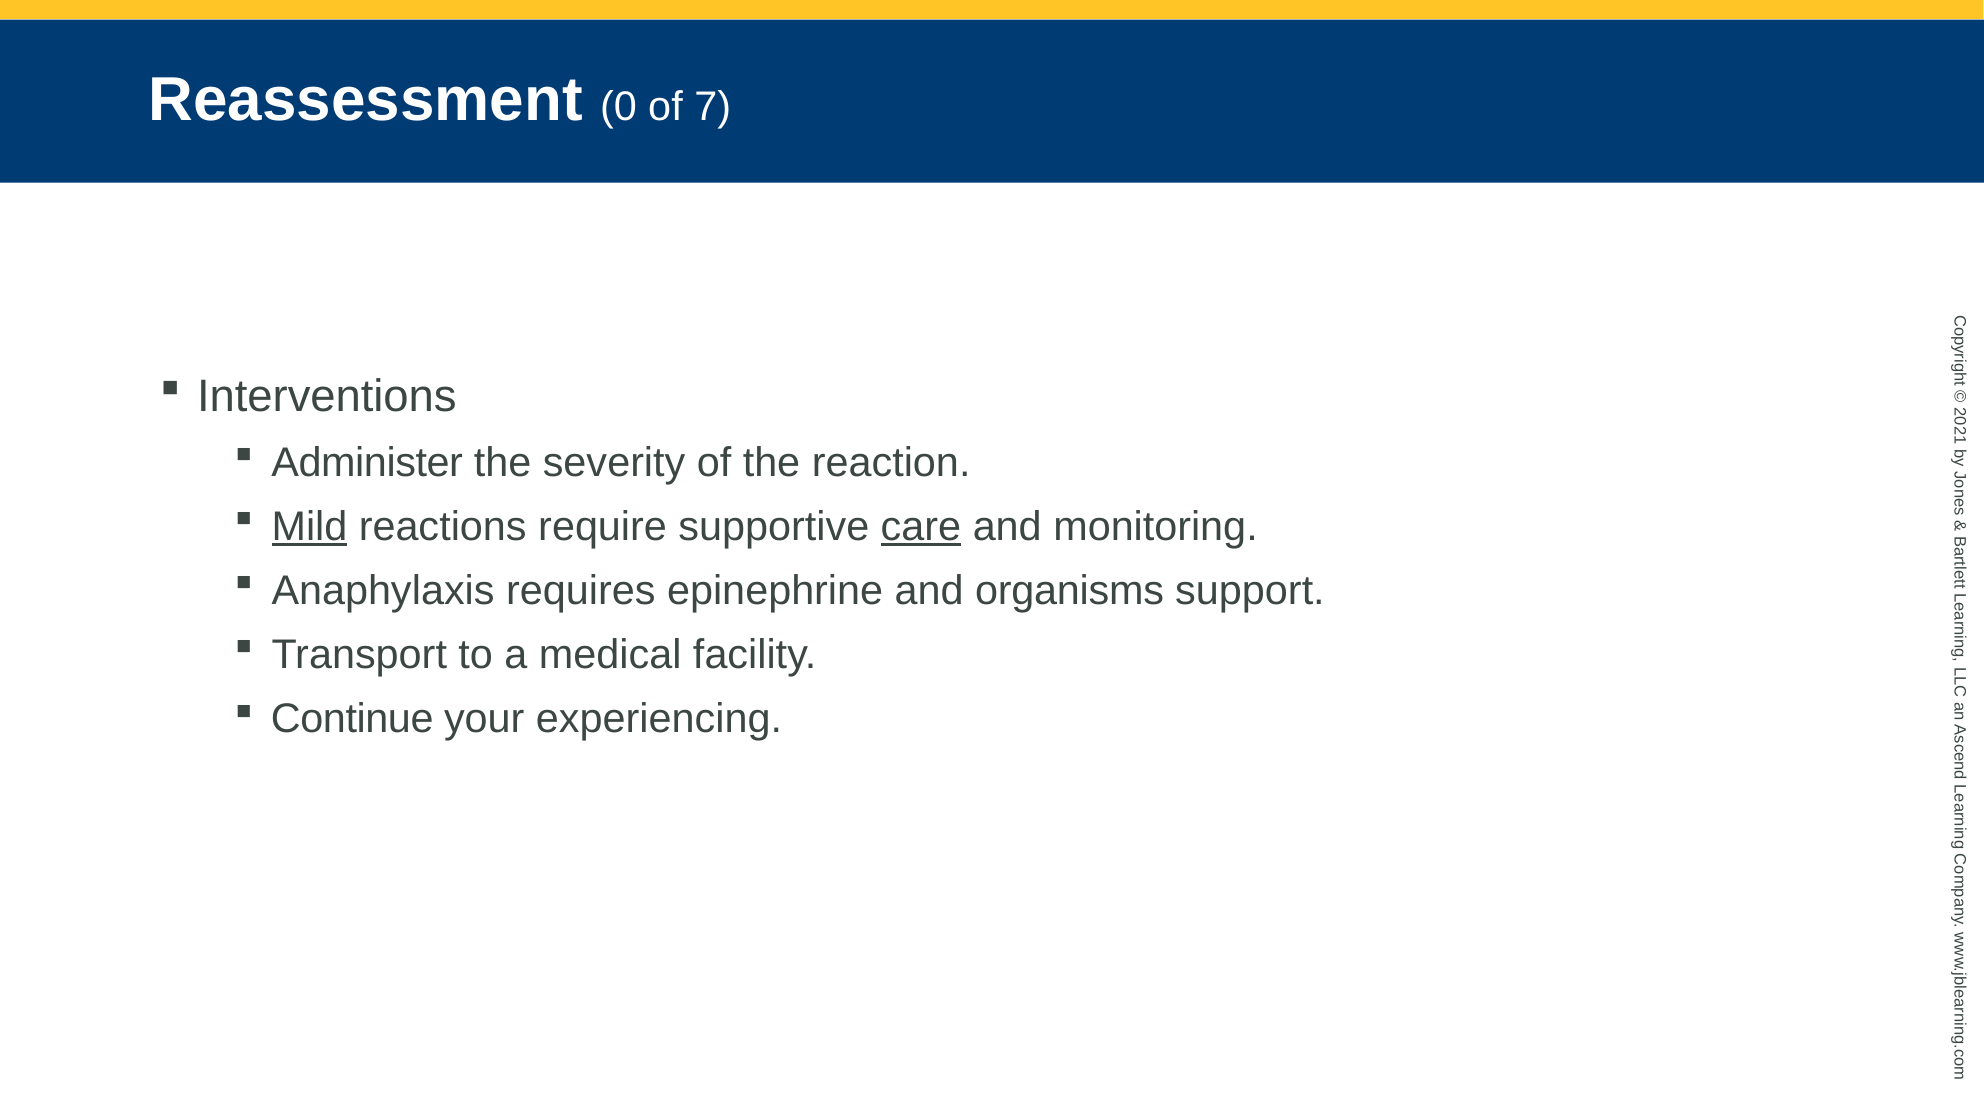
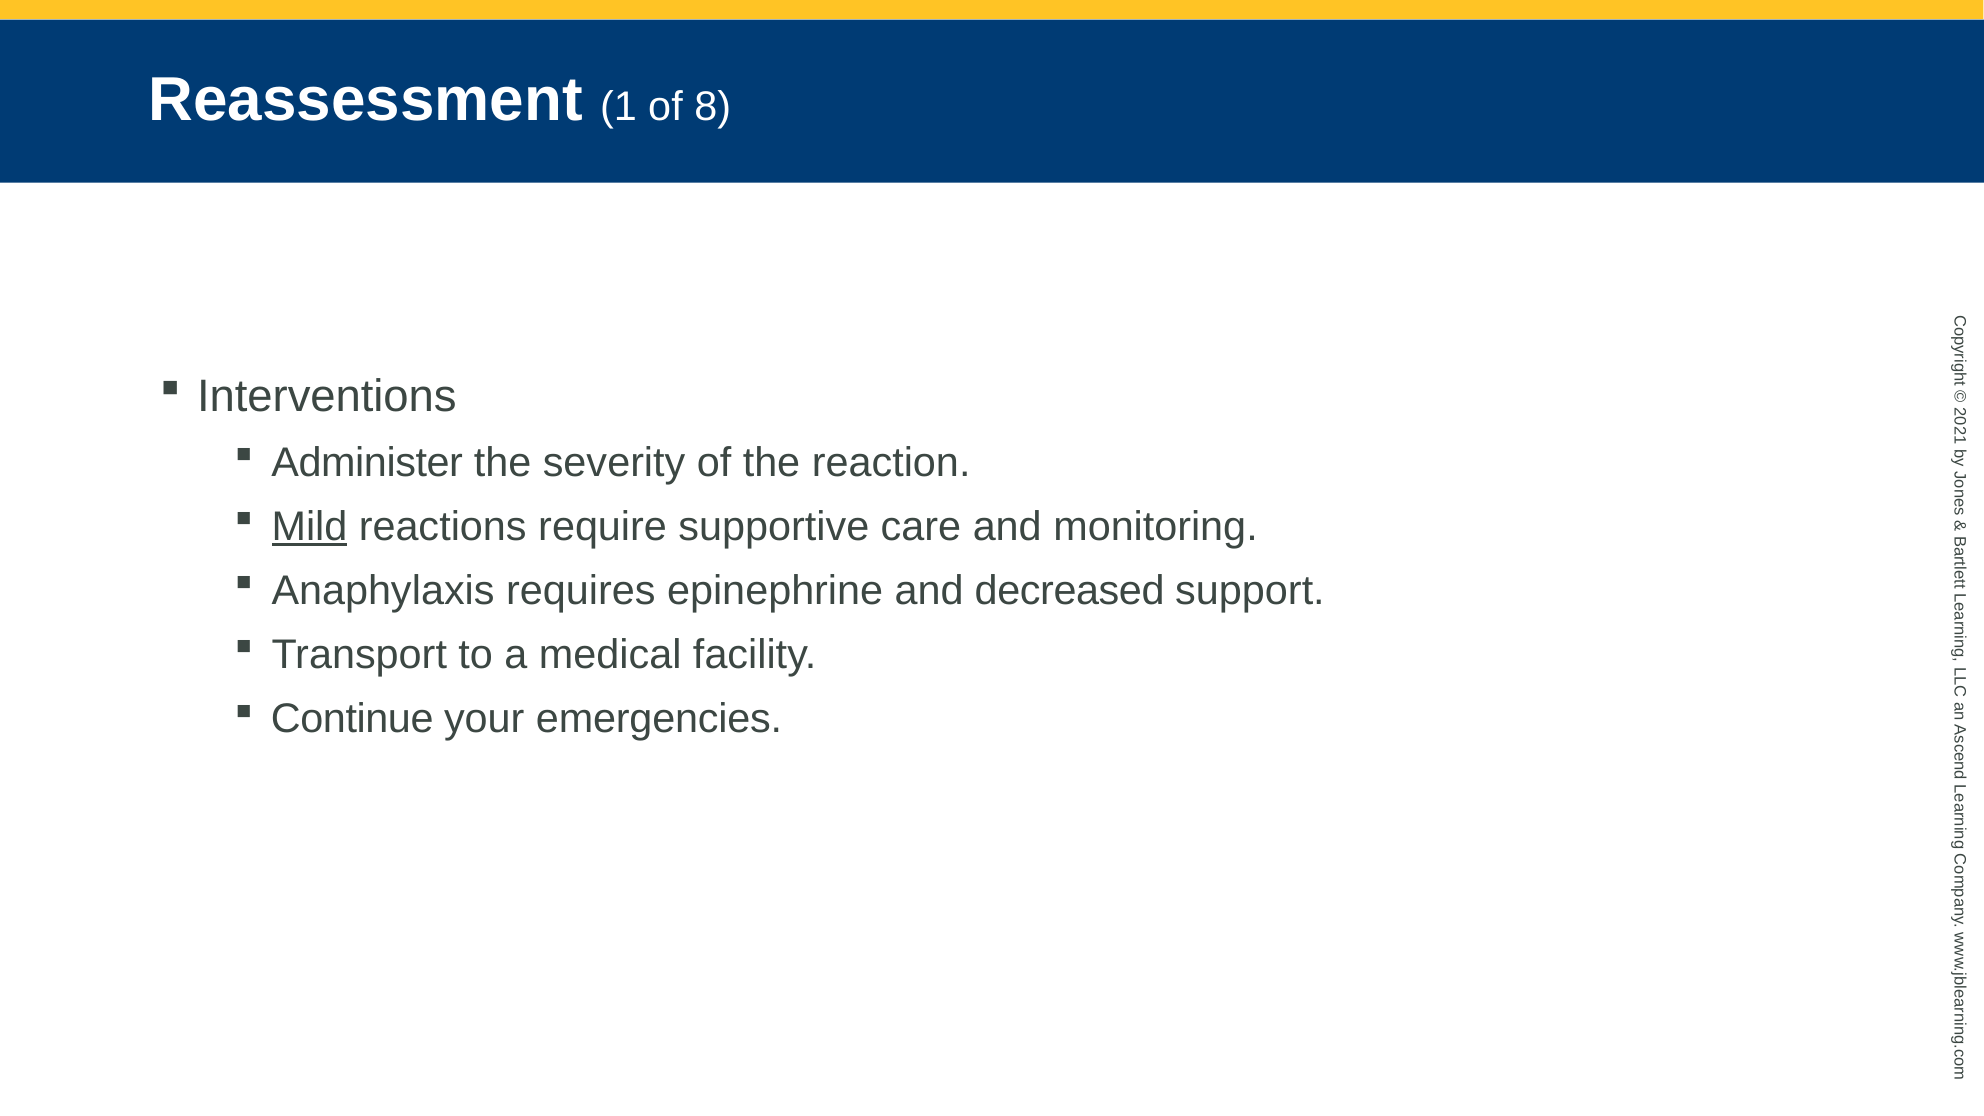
Reassessment 0: 0 -> 1 (619, 107)
7: 7 -> 8 (713, 107)
care underline: present -> none (921, 527)
organisms: organisms -> decreased (1070, 591)
experiencing: experiencing -> emergencies (659, 719)
